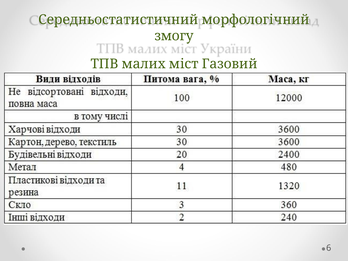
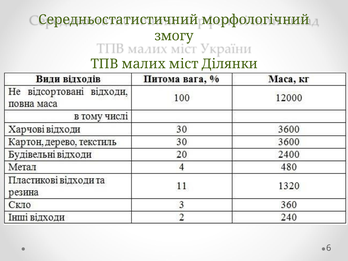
Газовий: Газовий -> Ділянки (230, 64)
